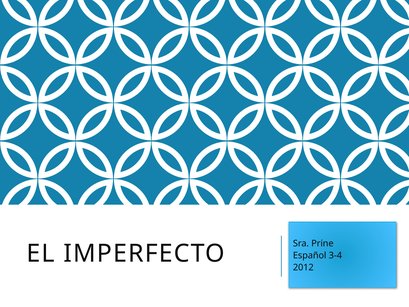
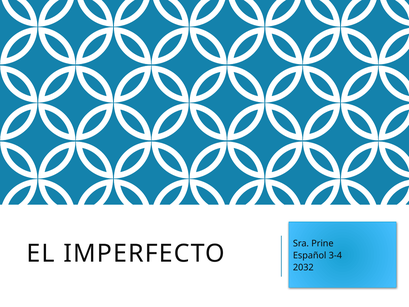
2012: 2012 -> 2032 (303, 267)
